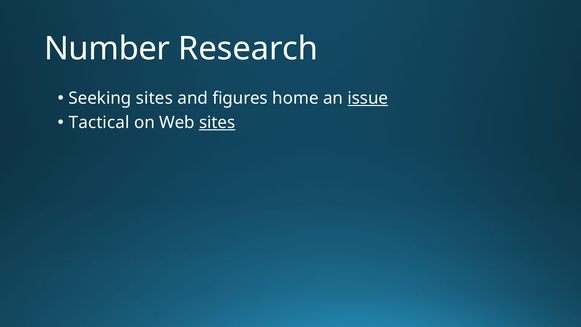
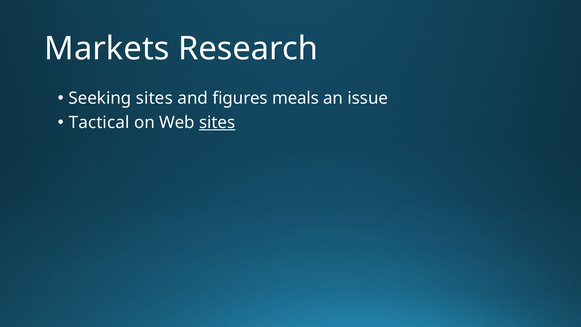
Number: Number -> Markets (107, 49)
home: home -> meals (296, 98)
issue underline: present -> none (368, 98)
